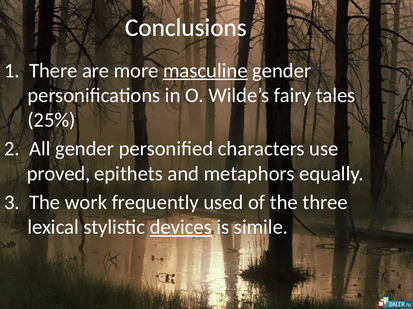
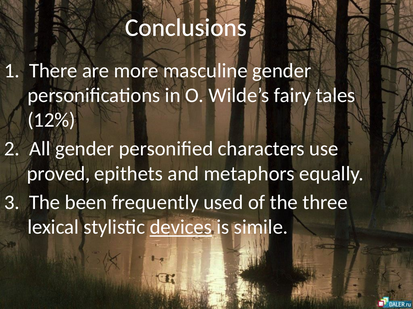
masculine underline: present -> none (205, 71)
25%: 25% -> 12% (51, 120)
work: work -> been (86, 203)
